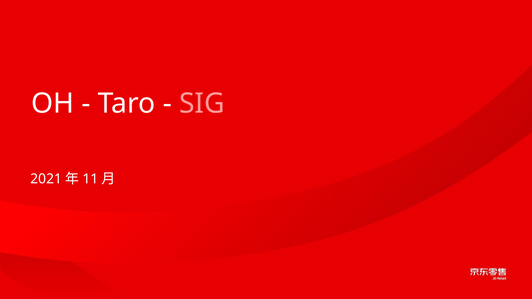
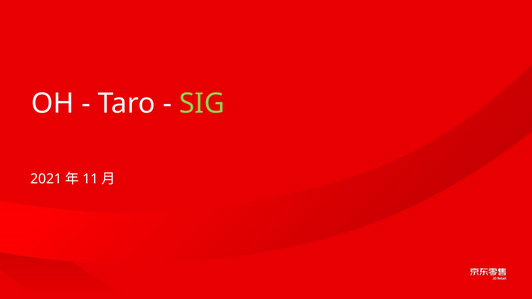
SIG colour: pink -> light green (202, 103)
